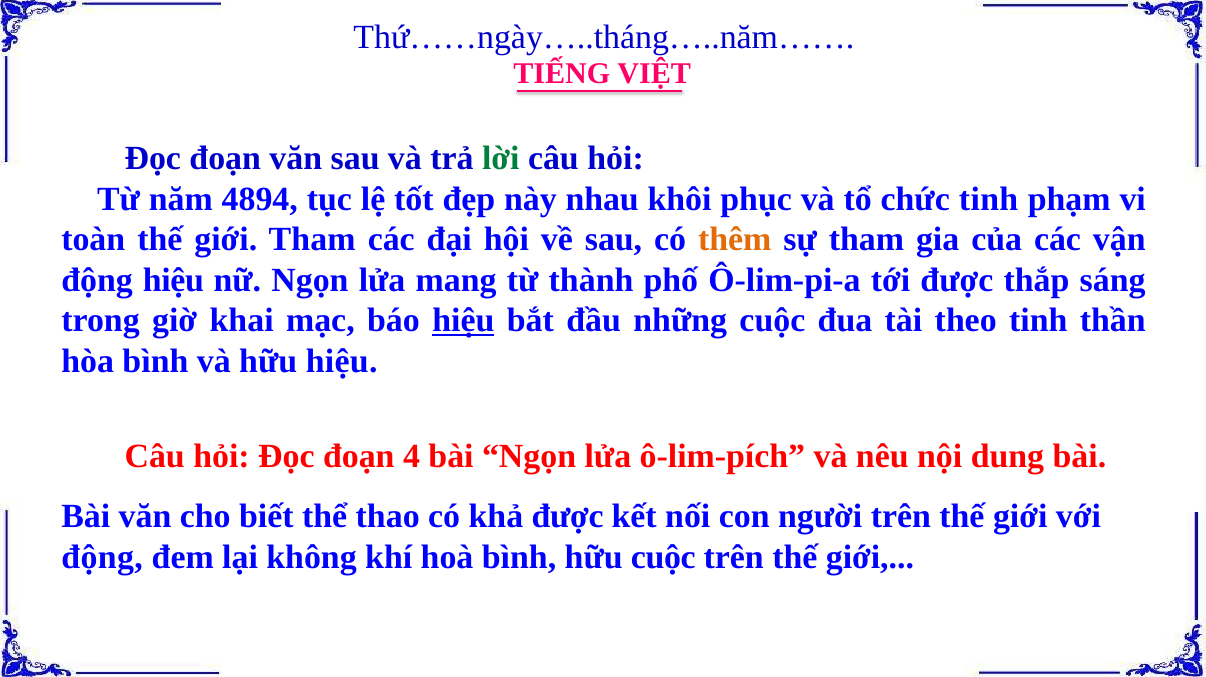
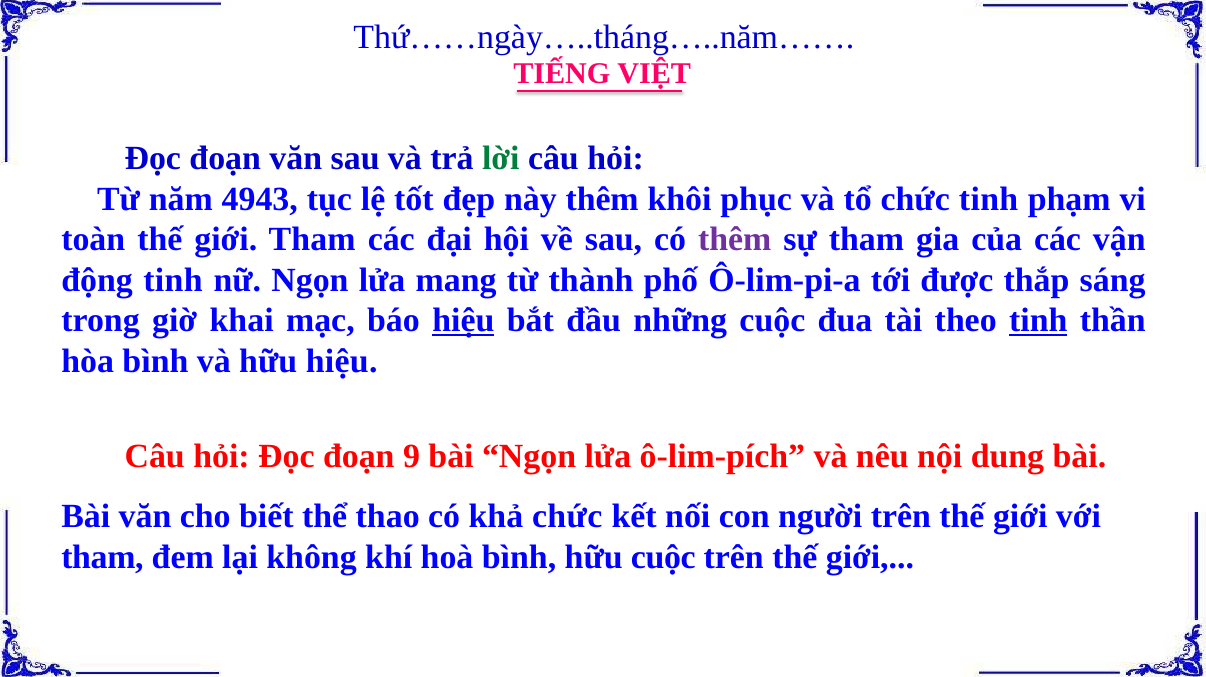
4894: 4894 -> 4943 (260, 199)
này nhau: nhau -> thêm (602, 199)
thêm colour: orange -> purple (735, 240)
động hiệu: hiệu -> tinh (173, 280)
tinh underline: none -> present (1038, 321)
4: 4 -> 9 (412, 456)
khả được: được -> chức (567, 517)
động: động -> tham (102, 558)
